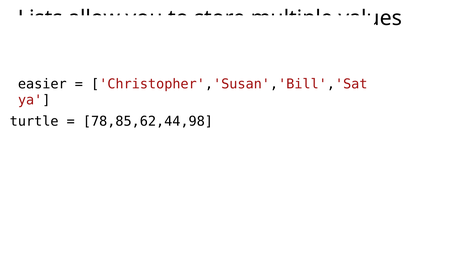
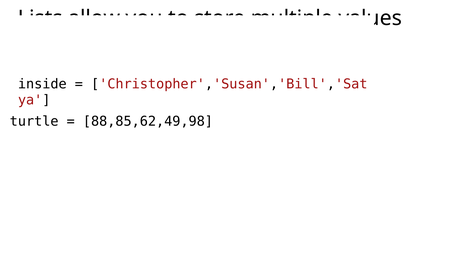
easier: easier -> inside (42, 84)
78,85,62,44,98: 78,85,62,44,98 -> 88,85,62,49,98 (148, 121)
